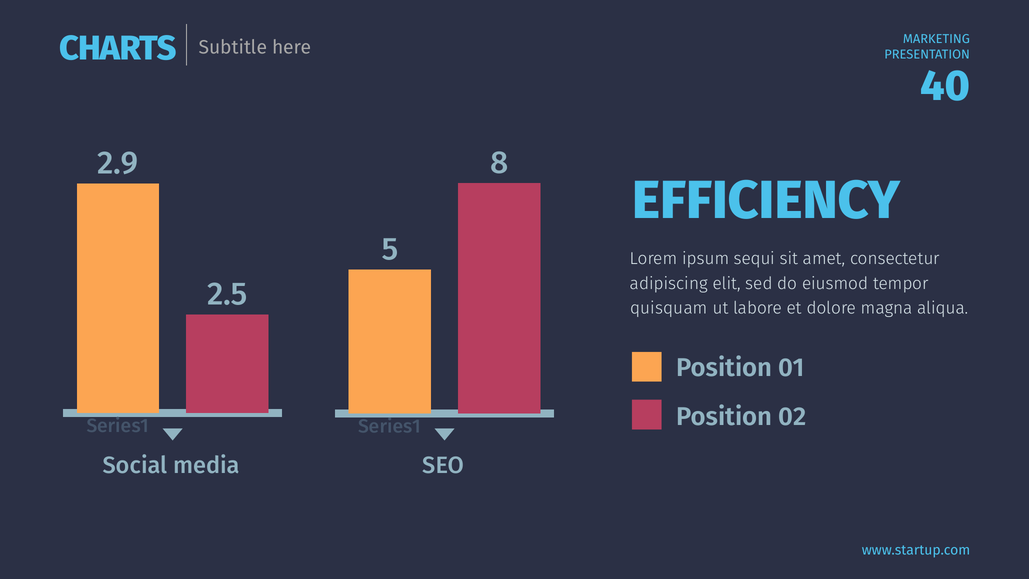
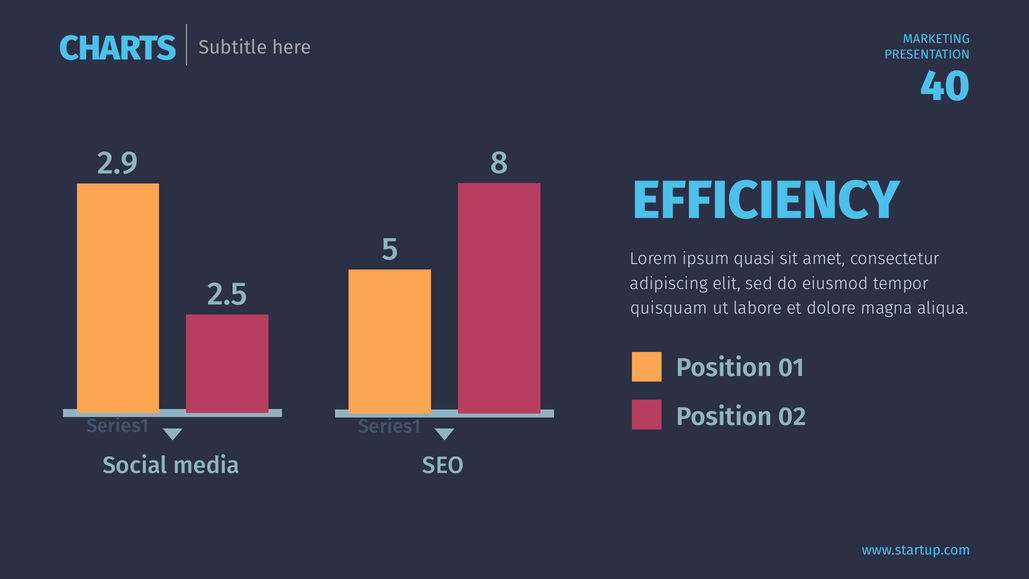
sequi: sequi -> quasi (754, 259)
